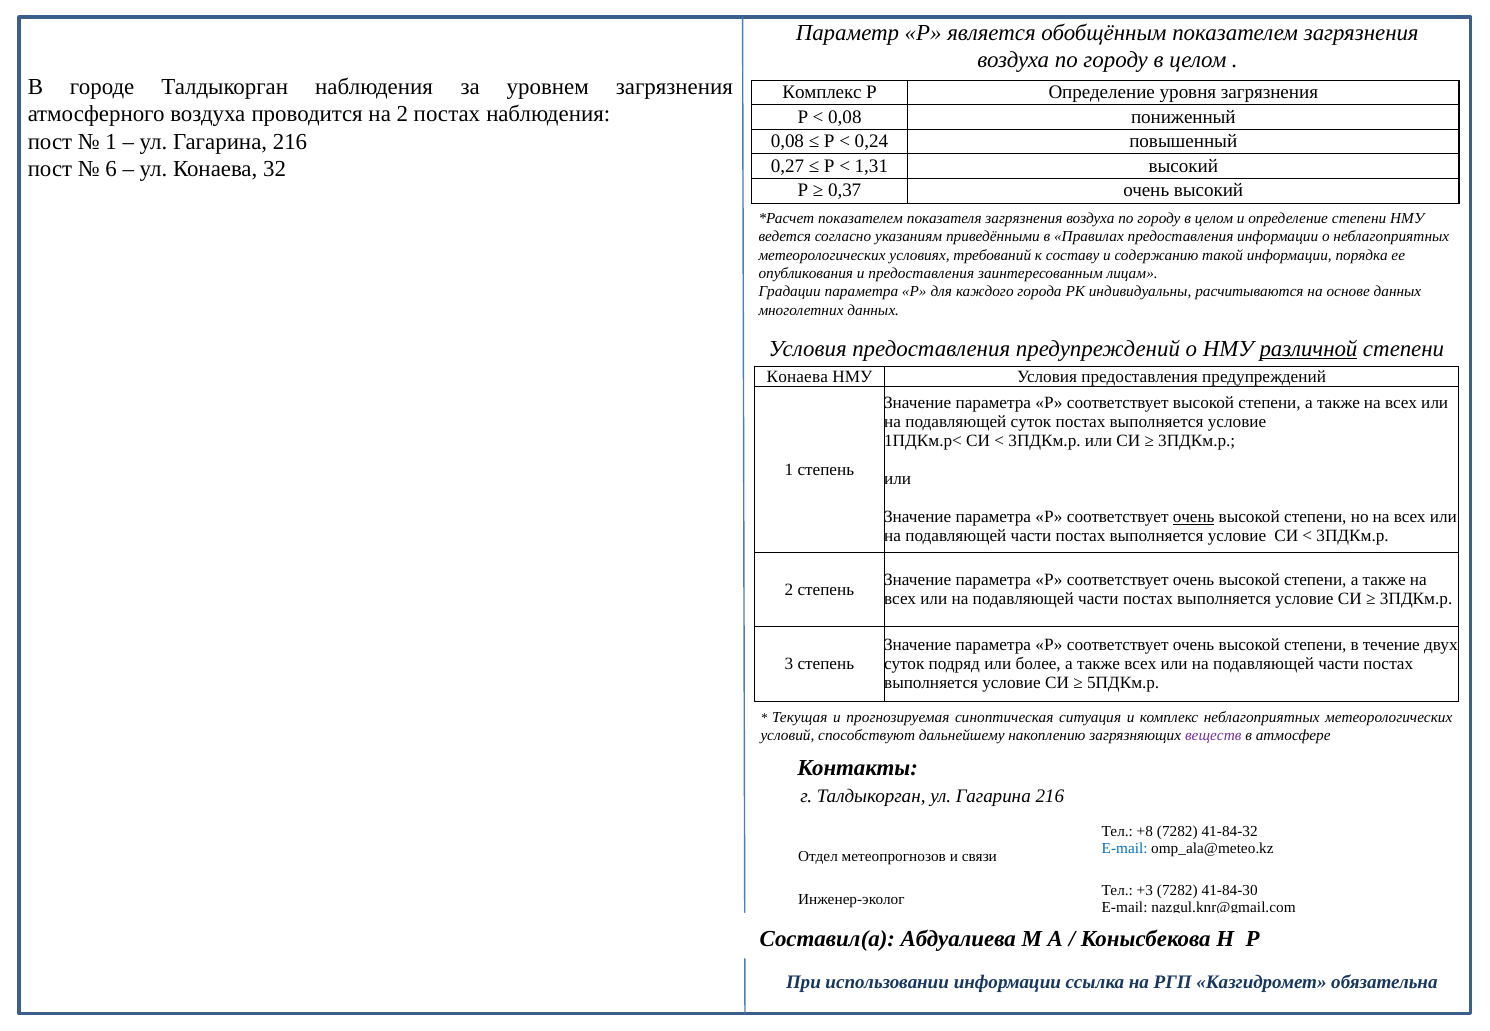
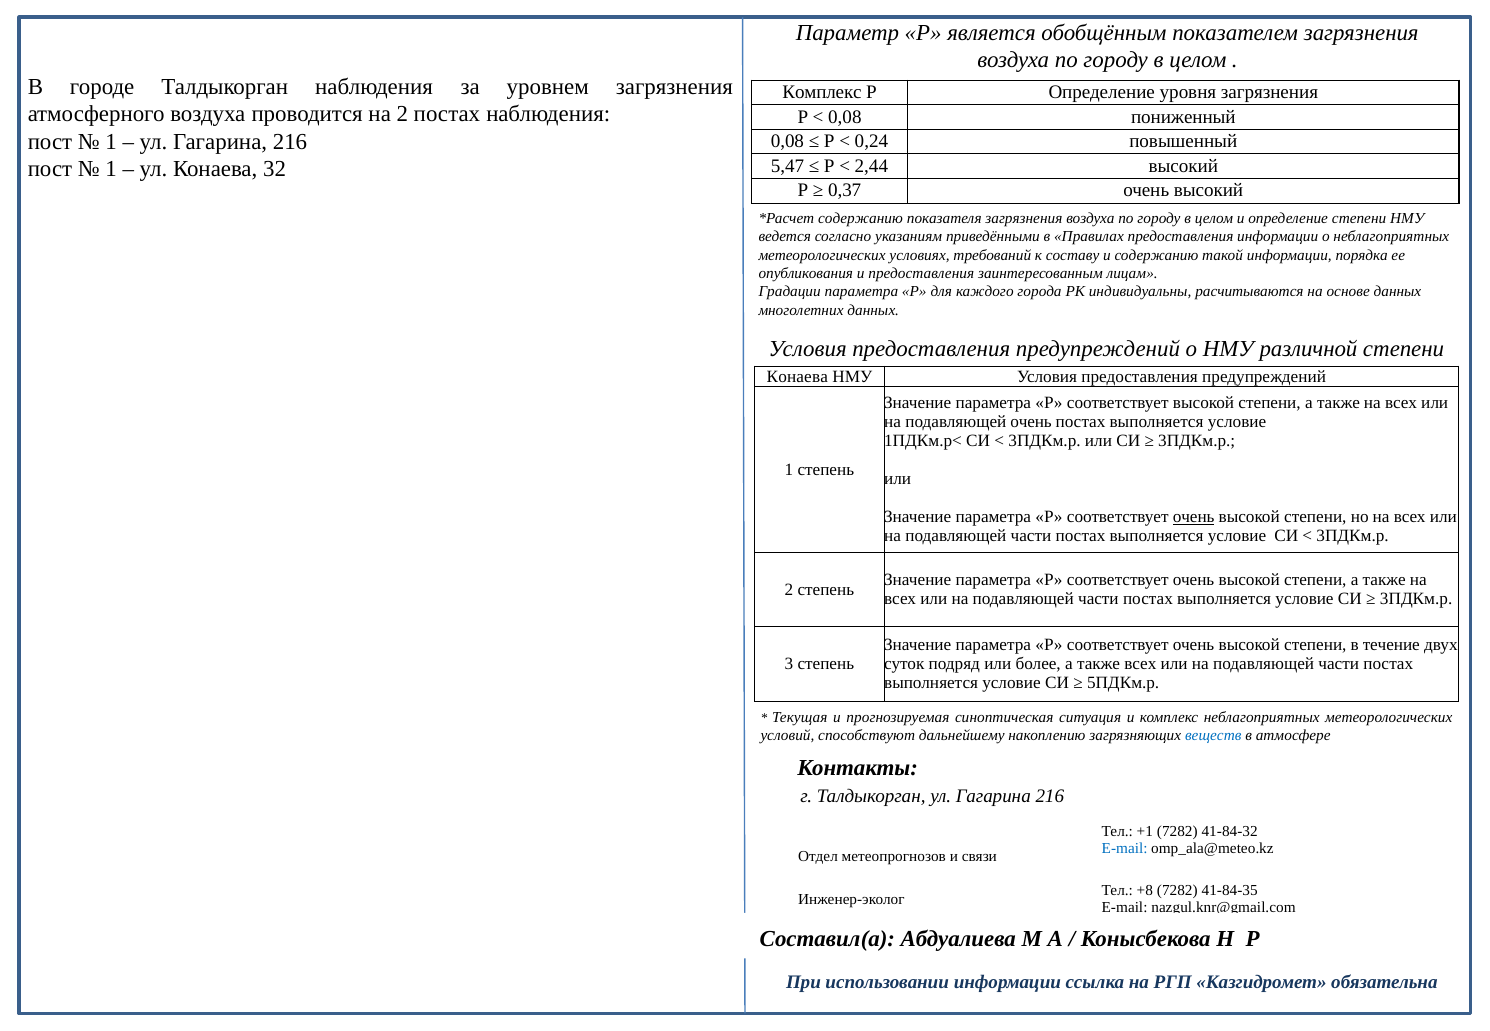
0,27: 0,27 -> 5,47 (787, 166)
1,31: 1,31 -> 2,44 (871, 166)
6: 6 -> 1 (111, 169)
показателем: показателем -> содержанию (860, 219)
различной underline: present -> none (1308, 349)
подавляющей суток: суток -> очень (1031, 422)
веществ colour: purple -> blue (1213, 736)
+8: +8 -> +1 (1145, 832)
+3: +3 -> +8 (1145, 891)
41-84-30: 41-84-30 -> 41-84-35 (1230, 891)
